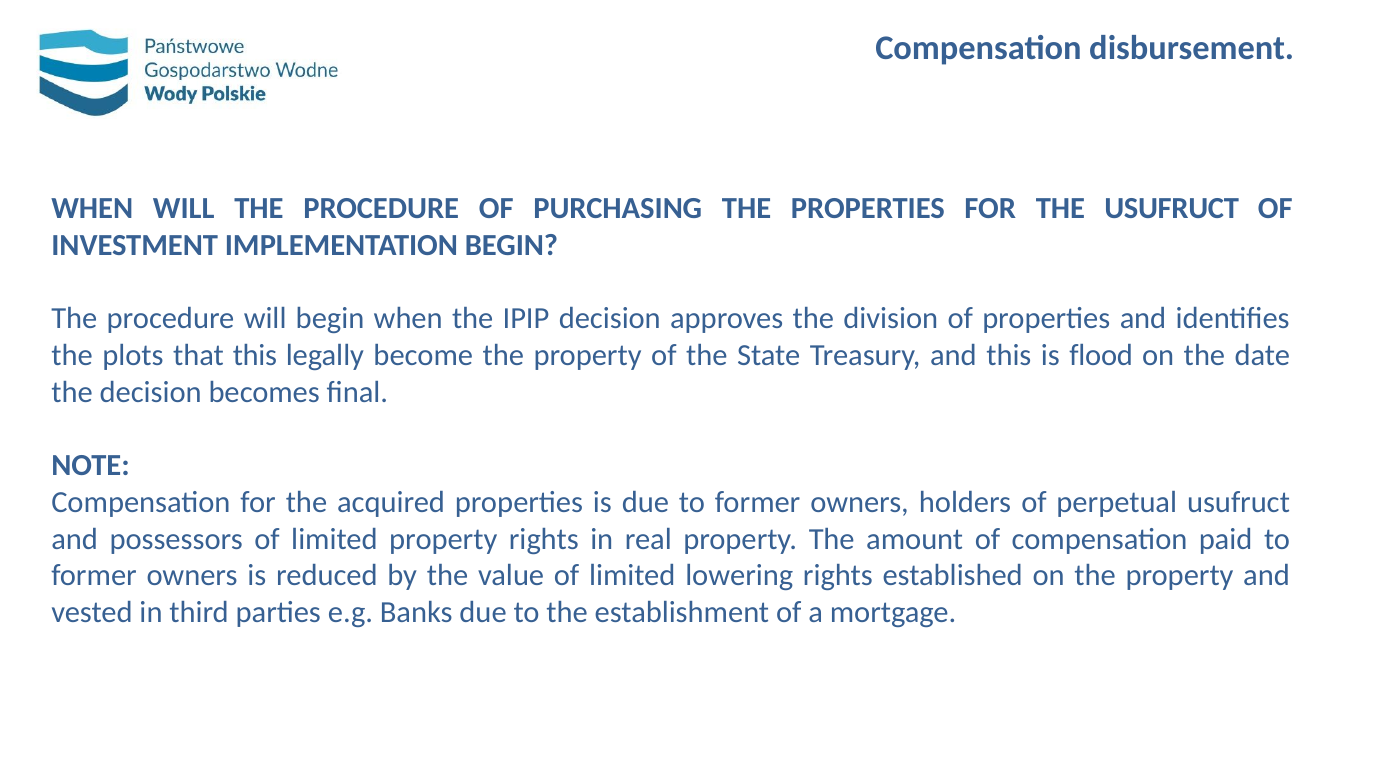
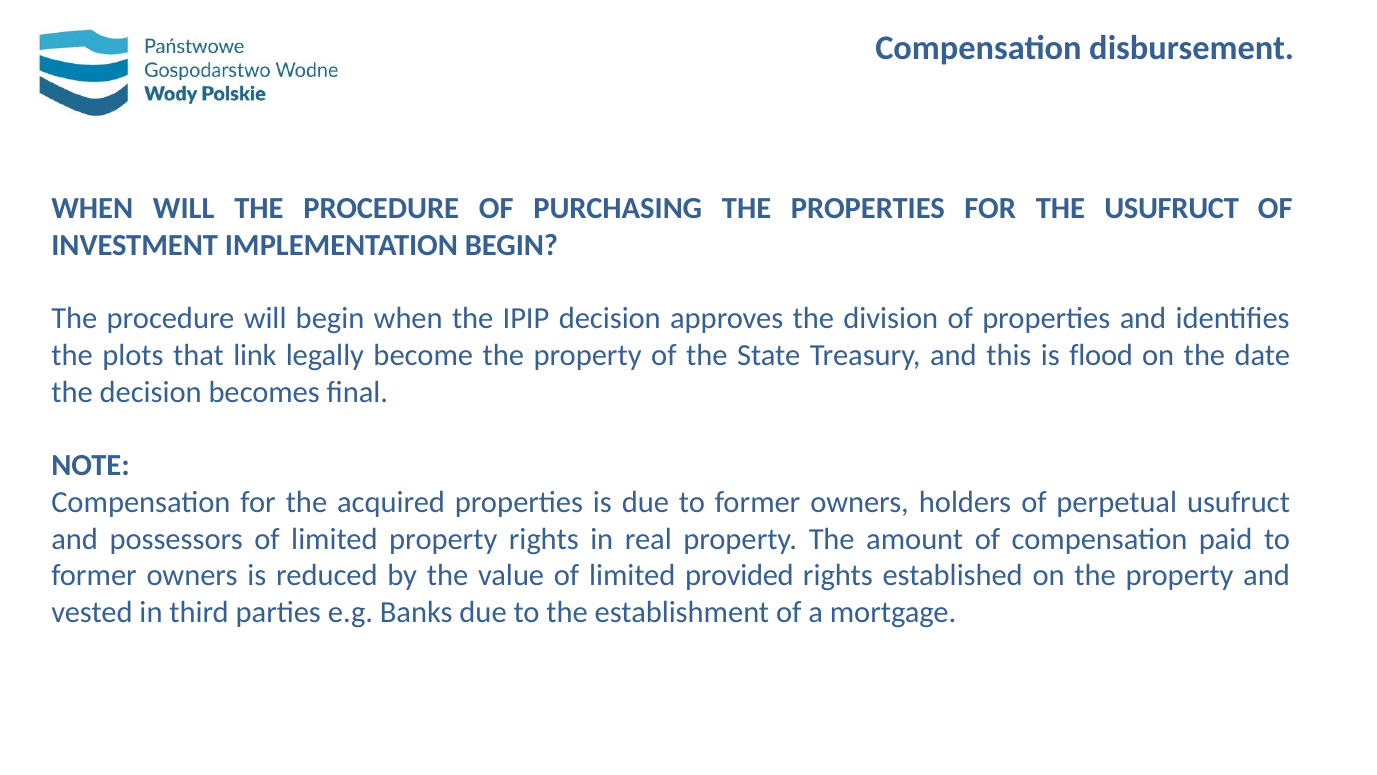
that this: this -> link (255, 355)
lowering: lowering -> provided (739, 575)
